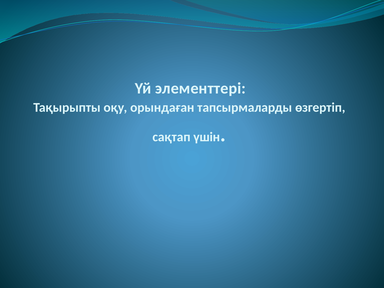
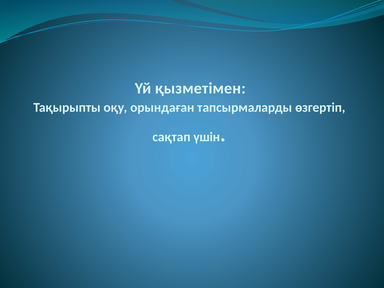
элементтері: элементтері -> қызметімен (200, 88)
